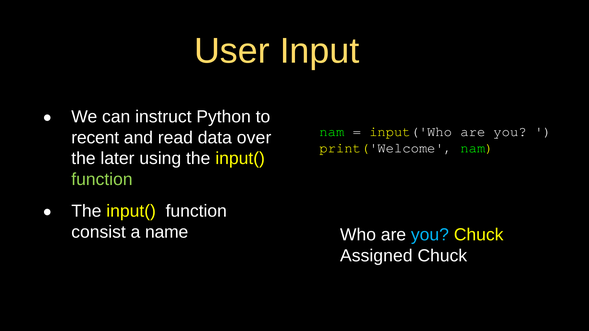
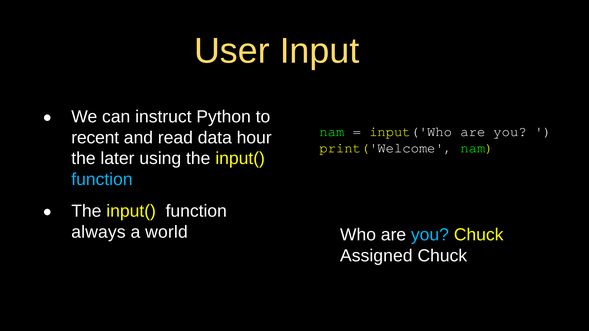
over: over -> hour (254, 138)
function colour: light green -> light blue (102, 180)
consist: consist -> always (98, 232)
name: name -> world (166, 232)
